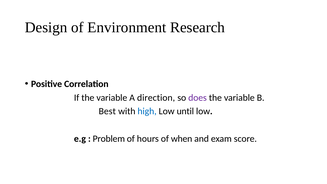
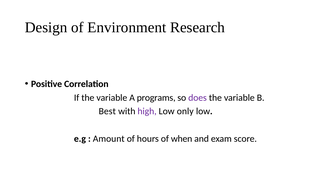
direction: direction -> programs (156, 98)
high colour: blue -> purple (147, 111)
until: until -> only (185, 111)
Problem: Problem -> Amount (109, 139)
